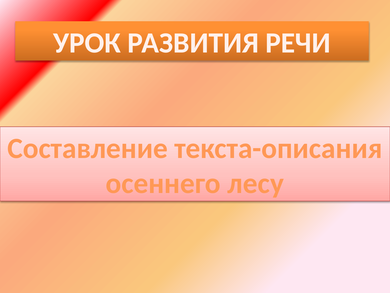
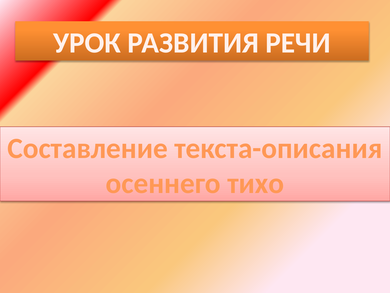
лесу: лесу -> тихо (256, 183)
